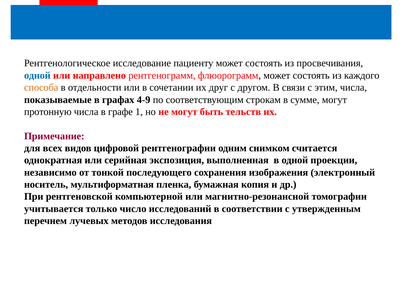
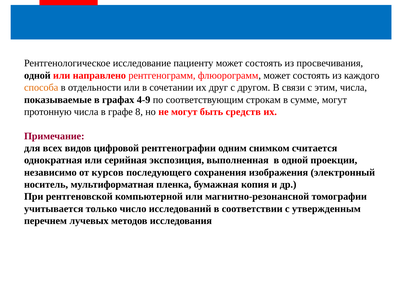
одной colour: blue -> black (37, 75)
1: 1 -> 8 (139, 112)
тельств: тельств -> средств (243, 112)
тонкой: тонкой -> курсов (108, 172)
